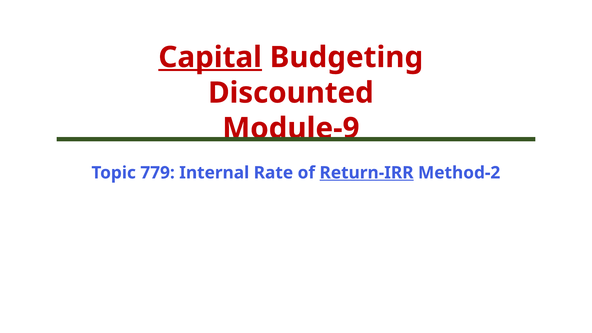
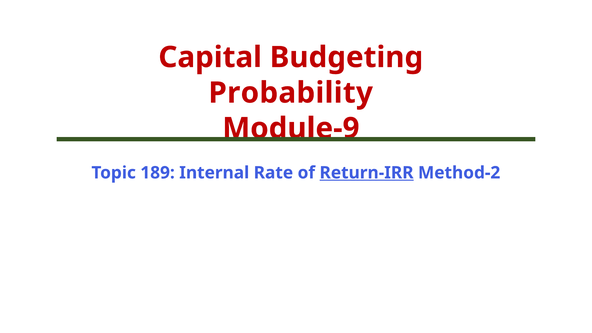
Capital underline: present -> none (210, 57)
Discounted: Discounted -> Probability (291, 93)
779: 779 -> 189 (158, 173)
